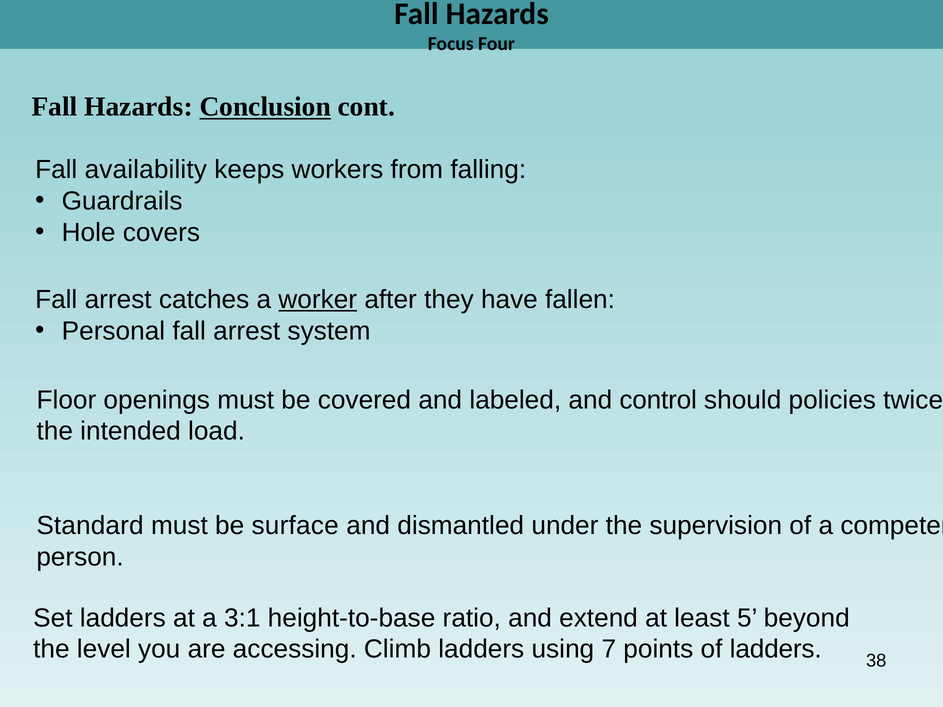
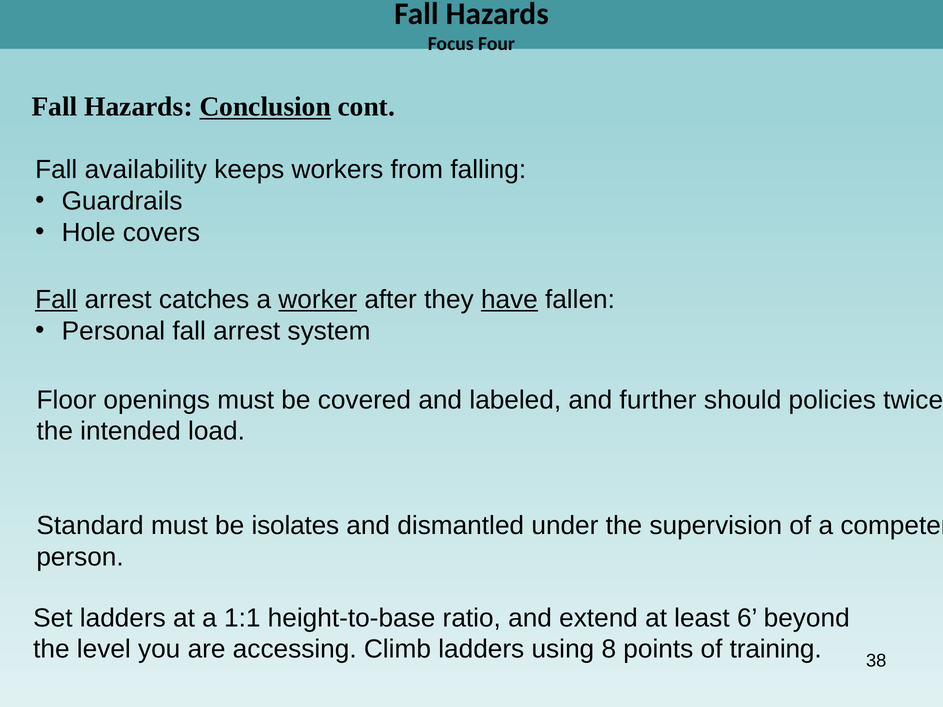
Fall underline: none -> present (56, 300)
have underline: none -> present (509, 300)
control: control -> further (658, 400)
surface: surface -> isolates (295, 526)
3:1: 3:1 -> 1:1 (242, 618)
5: 5 -> 6 (747, 618)
7: 7 -> 8 (609, 650)
of ladders: ladders -> training (776, 650)
